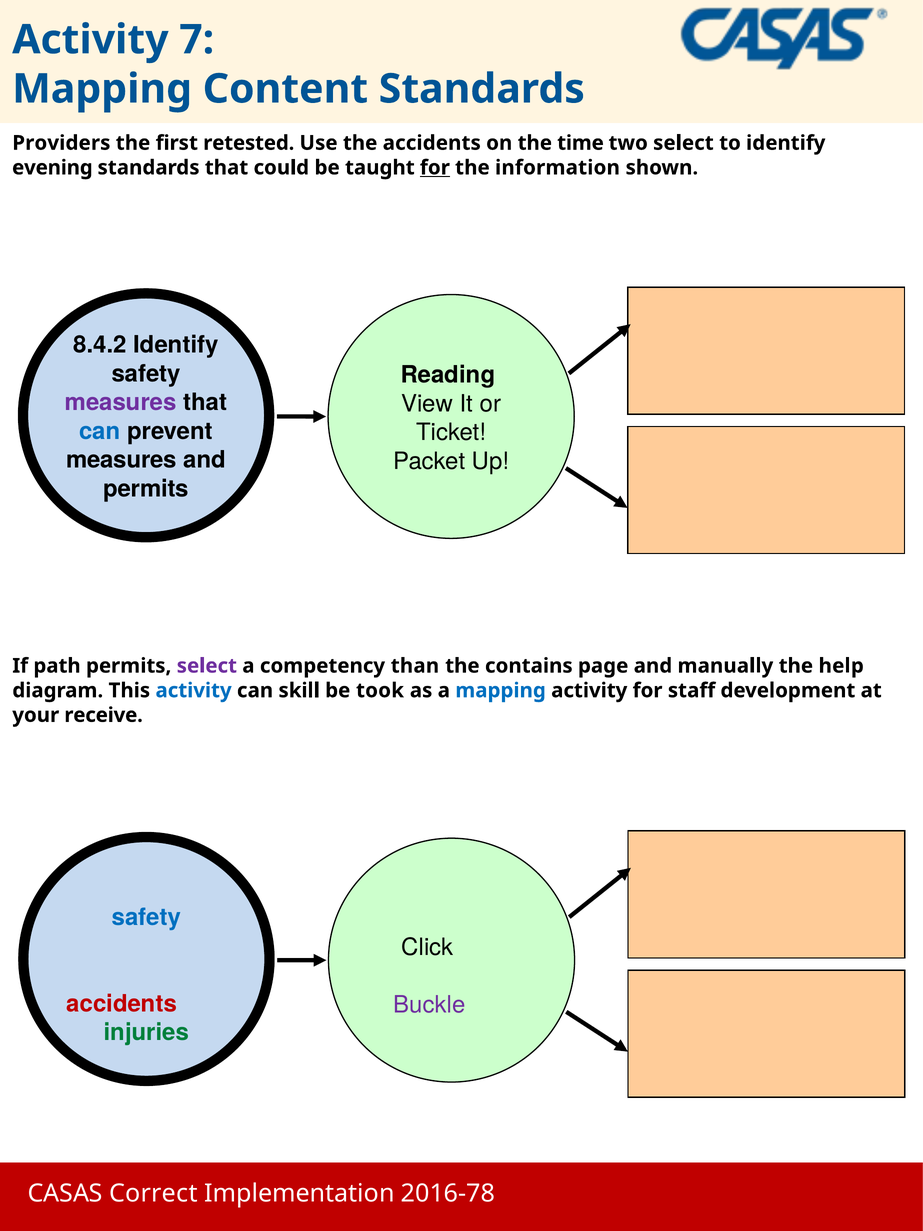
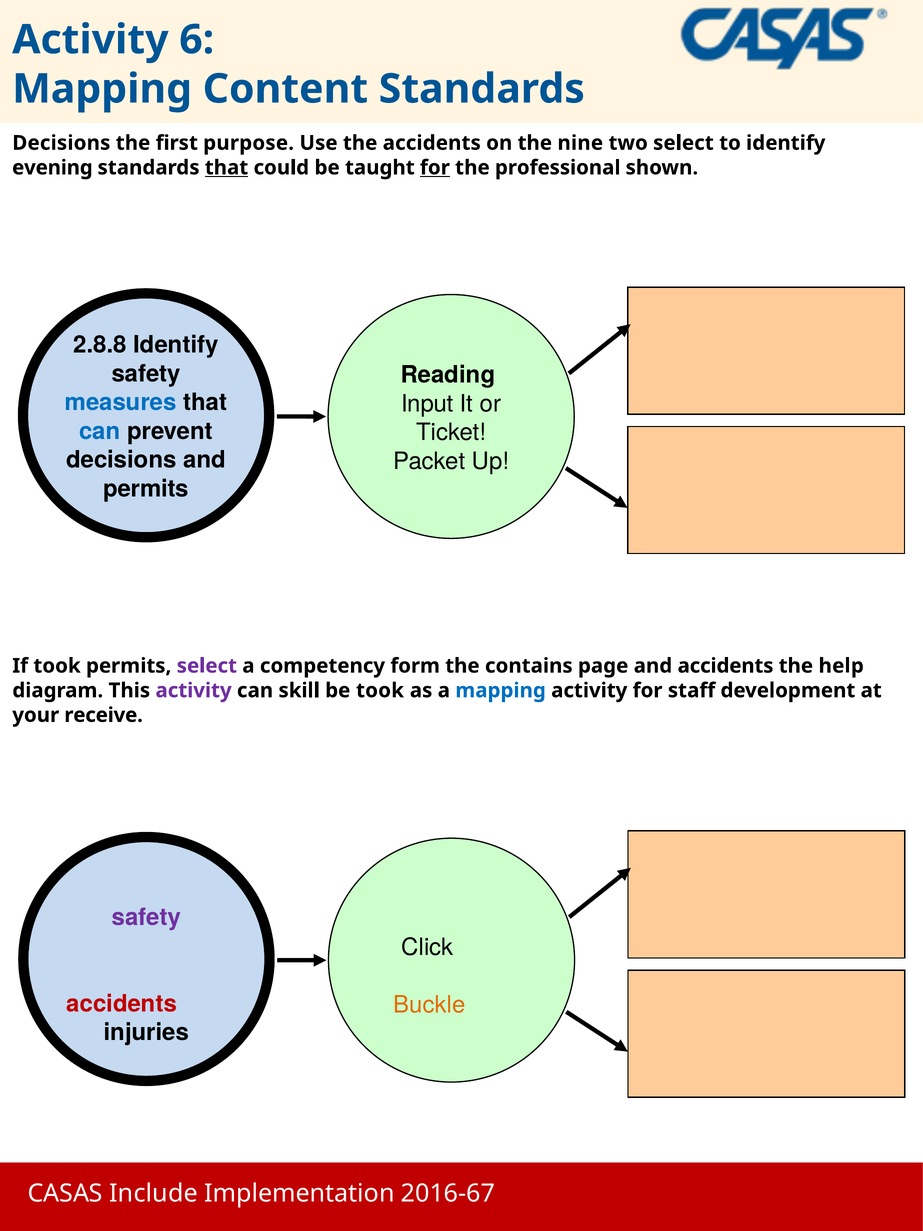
7: 7 -> 6 (197, 40)
Providers: Providers -> Decisions (61, 143)
retested: retested -> purpose (249, 143)
time: time -> nine (580, 143)
that underline: none -> present (227, 168)
information: information -> professional (558, 168)
8.4.2: 8.4.2 -> 2.8.8 (100, 345)
measures colour: purple -> blue (121, 402)
View: View -> Input (427, 404)
measures: measures -> decisions (121, 460)
If path: path -> took (57, 666)
than: than -> form (415, 666)
and manually: manually -> accidents (726, 666)
activity colour: blue -> purple (194, 690)
safety colour: blue -> purple (146, 917)
Buckle colour: purple -> orange (429, 1005)
injuries colour: green -> black (146, 1032)
Correct: Correct -> Include (154, 1193)
2016-78: 2016-78 -> 2016-67 (448, 1193)
